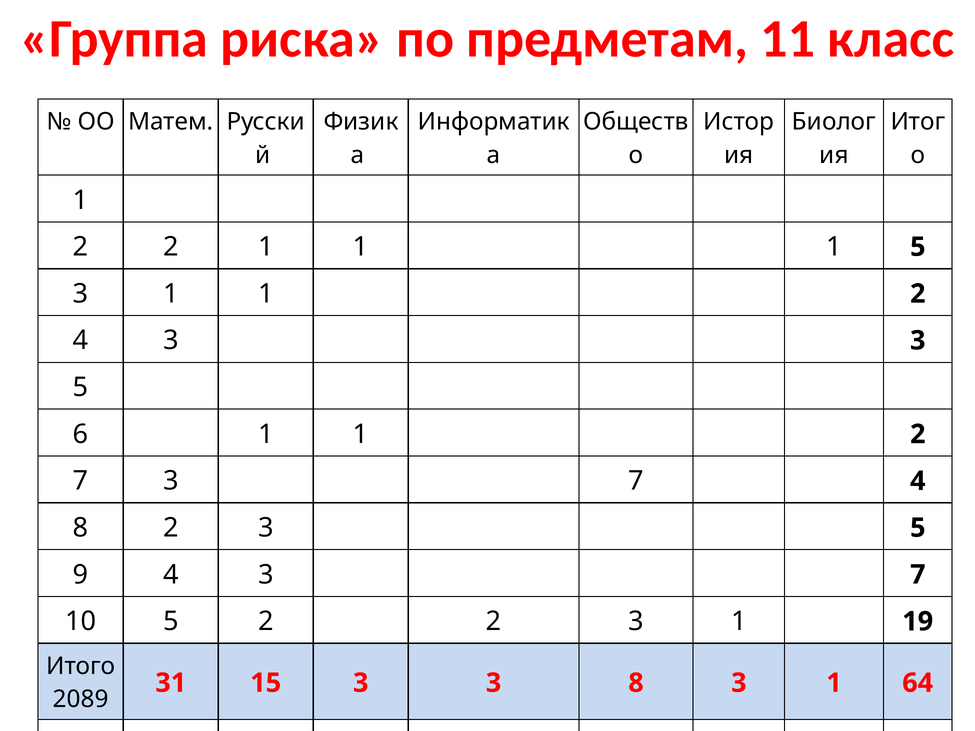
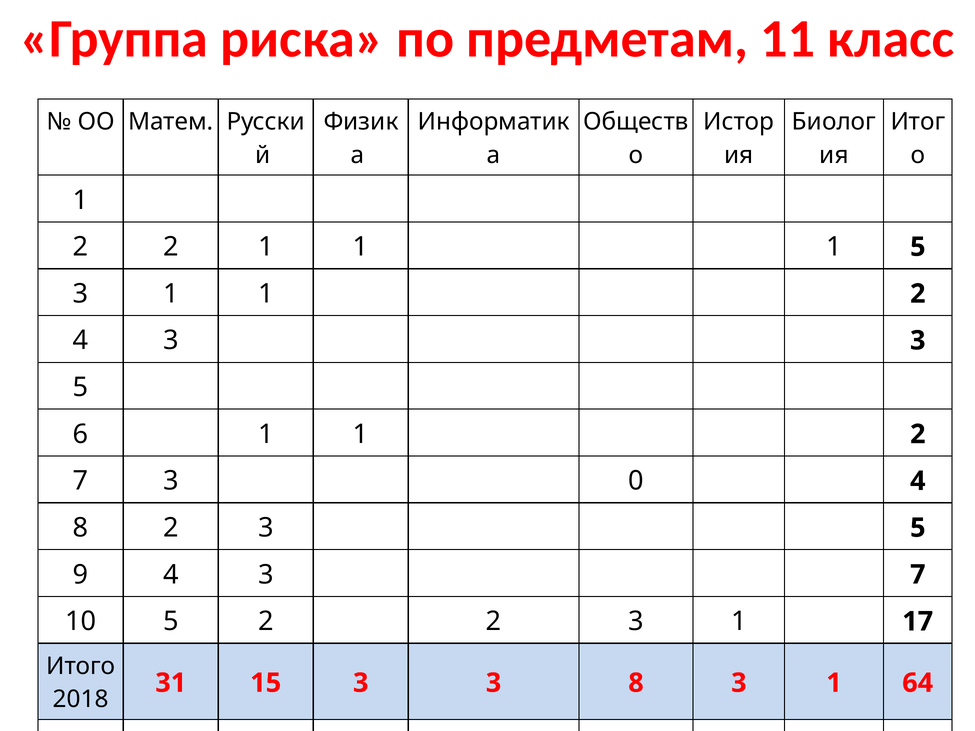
7 3 7: 7 -> 0 (636, 481)
19: 19 -> 17 (918, 622)
2089: 2089 -> 2018 (81, 699)
